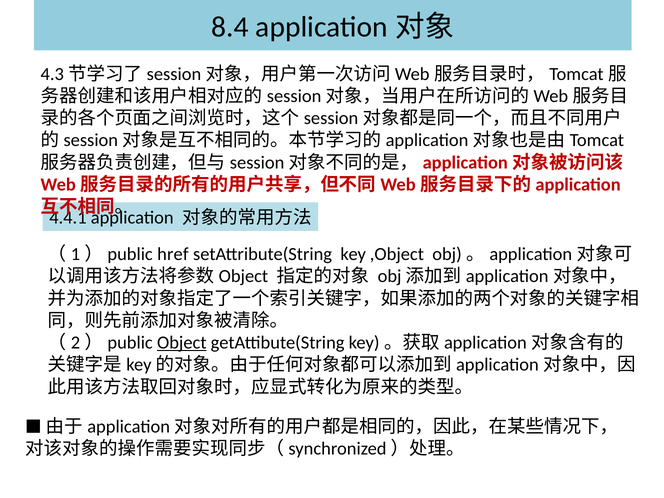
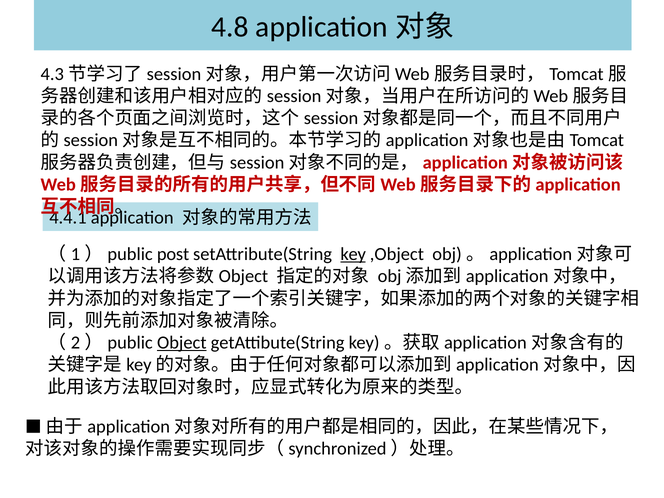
8.4: 8.4 -> 4.8 (230, 27)
href: href -> post (173, 254)
key underline: none -> present (353, 254)
